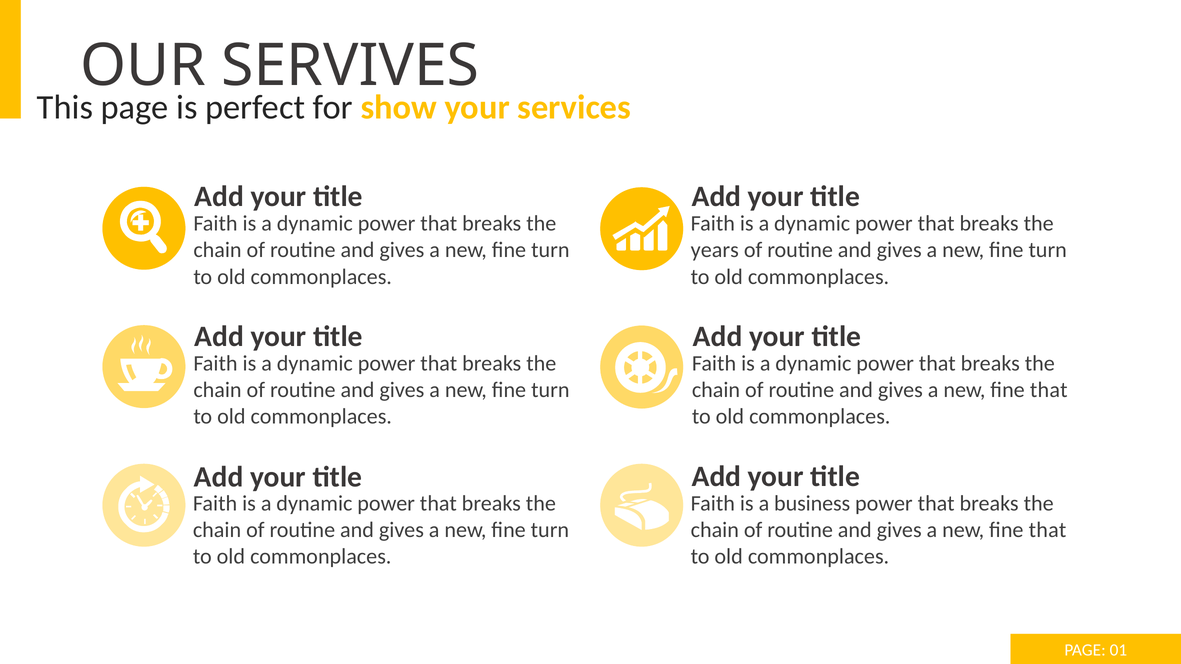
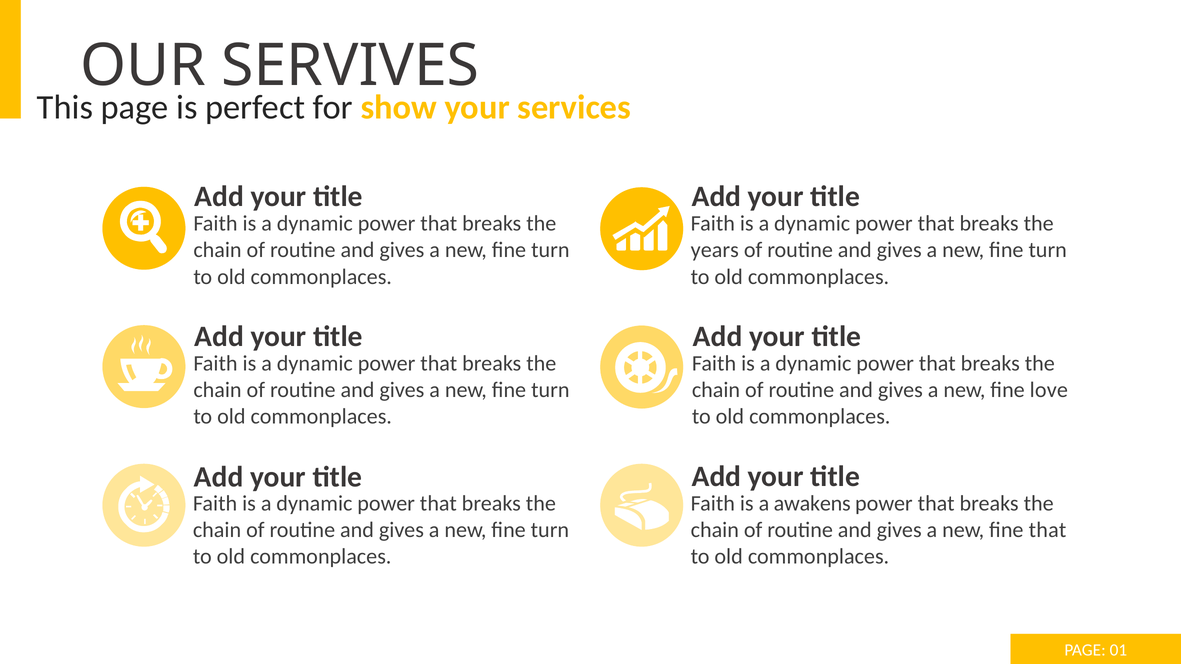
that: that -> love (1049, 390)
business: business -> awakens (812, 504)
